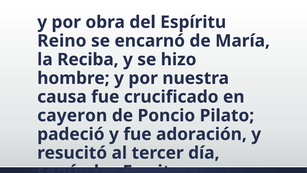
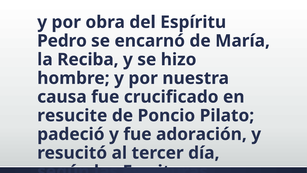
Reino: Reino -> Pedro (62, 41)
cayeron: cayeron -> resucite (72, 115)
